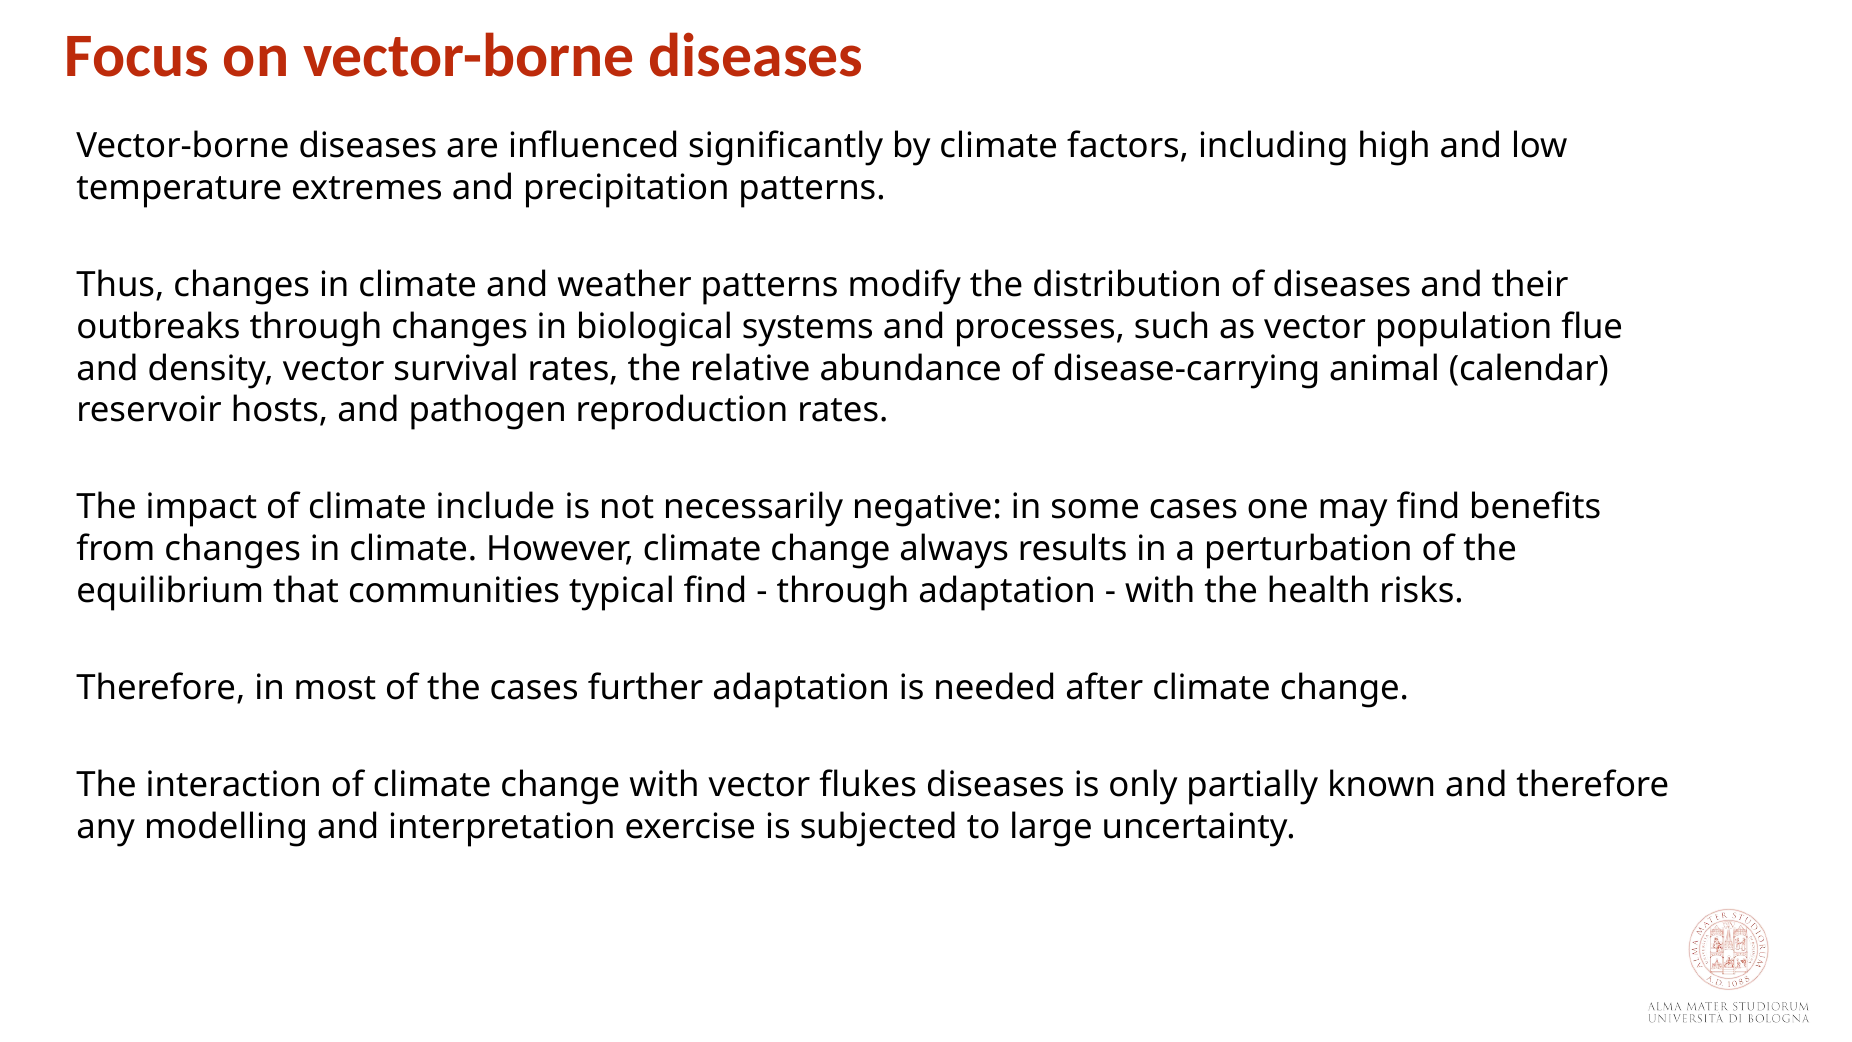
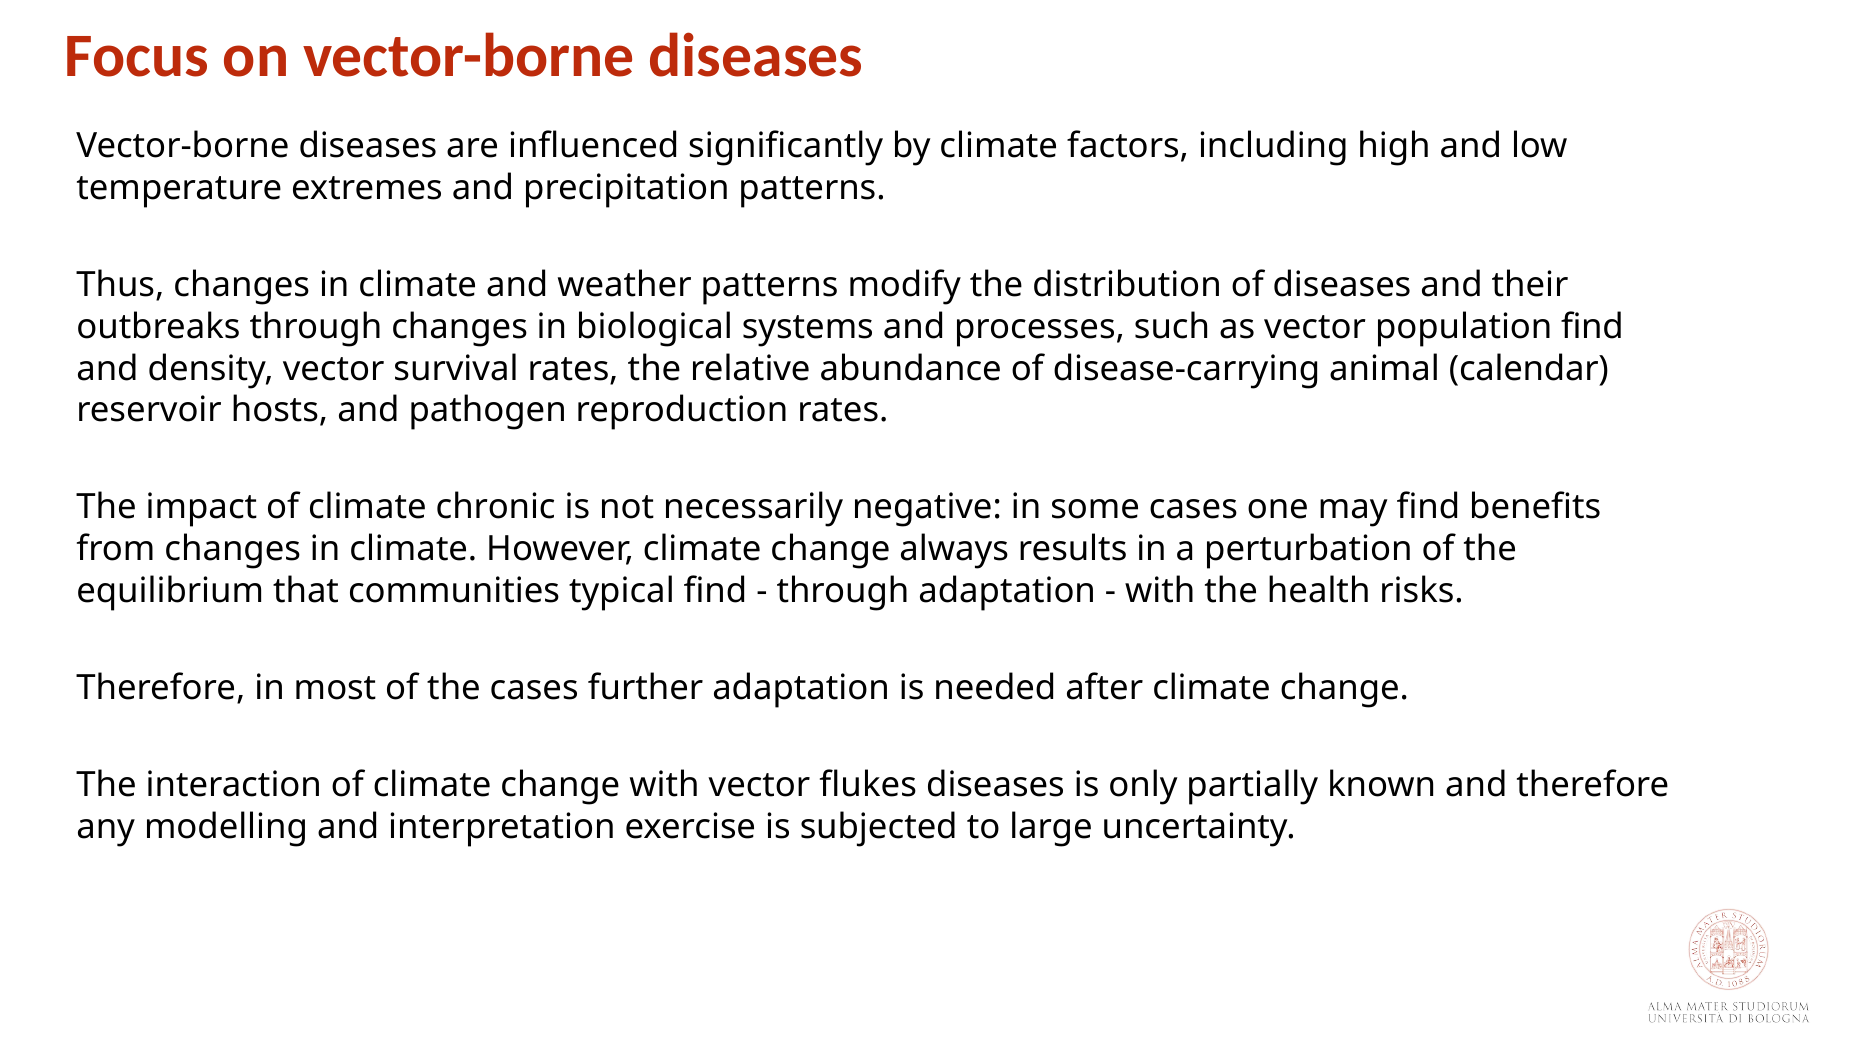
population flue: flue -> find (1592, 327)
include: include -> chronic (496, 507)
